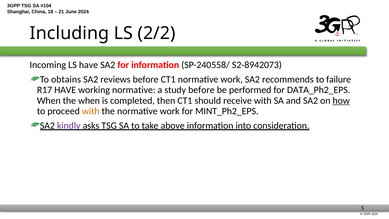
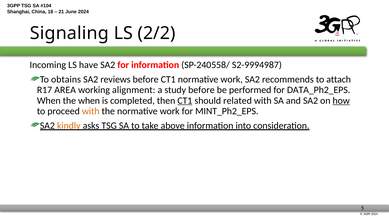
Including: Including -> Signaling (69, 33)
S2-8942073: S2-8942073 -> S2-9994987 (257, 65)
failure: failure -> attach (339, 79)
R17 HAVE: HAVE -> AREA (65, 90)
working normative: normative -> alignment (134, 90)
CT1 underline: none -> present (185, 100)
receive: receive -> related (237, 100)
kindly colour: purple -> orange (69, 126)
